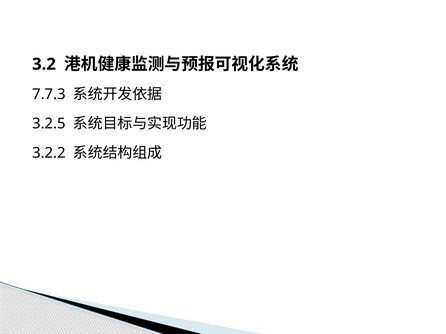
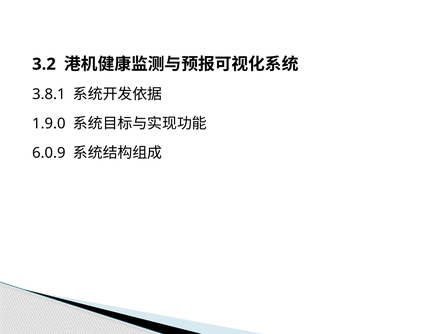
7.7.3: 7.7.3 -> 3.8.1 (49, 95)
3.2.5: 3.2.5 -> 1.9.0 (49, 124)
3.2.2: 3.2.2 -> 6.0.9 (49, 153)
